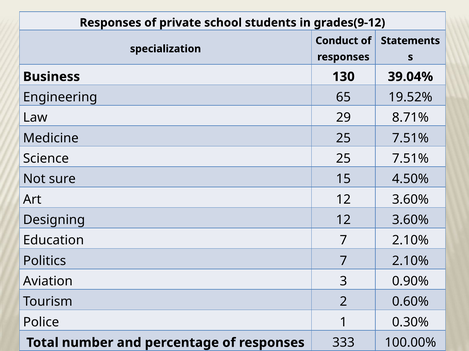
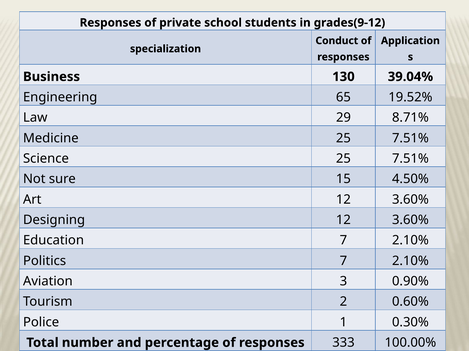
Statements: Statements -> Application (410, 41)
